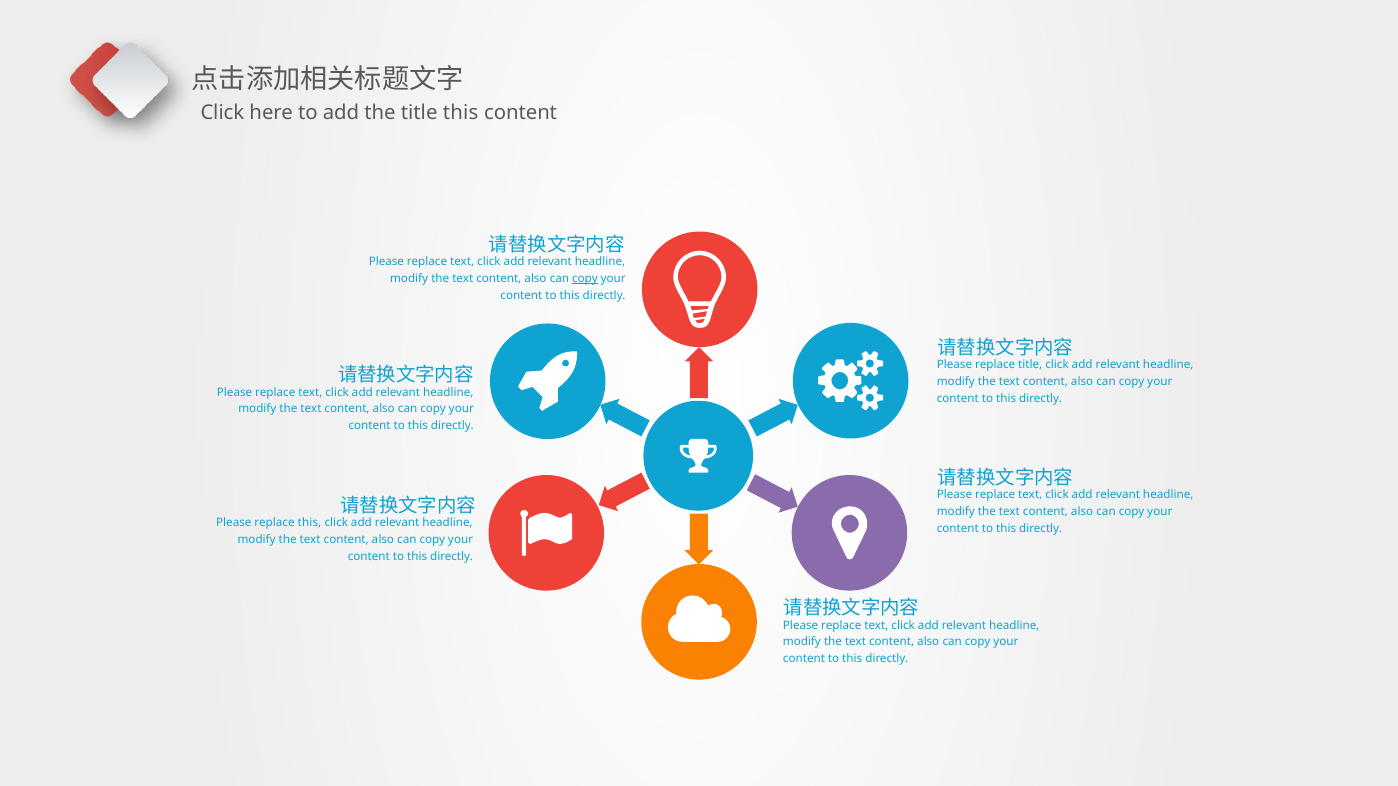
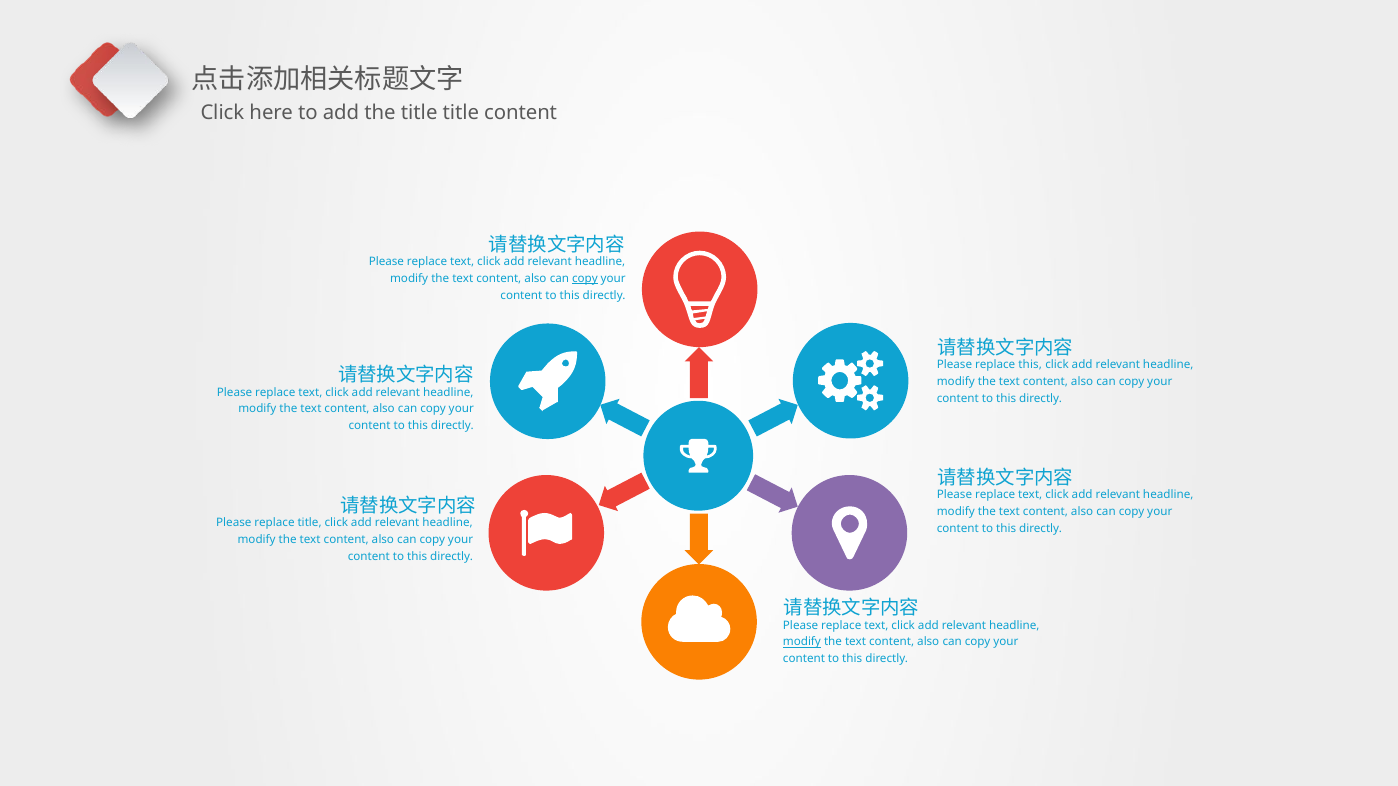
this: this -> title (461, 112)
replace title: title -> this (1030, 365)
replace this: this -> title (310, 523)
modify underline: none -> present (802, 642)
